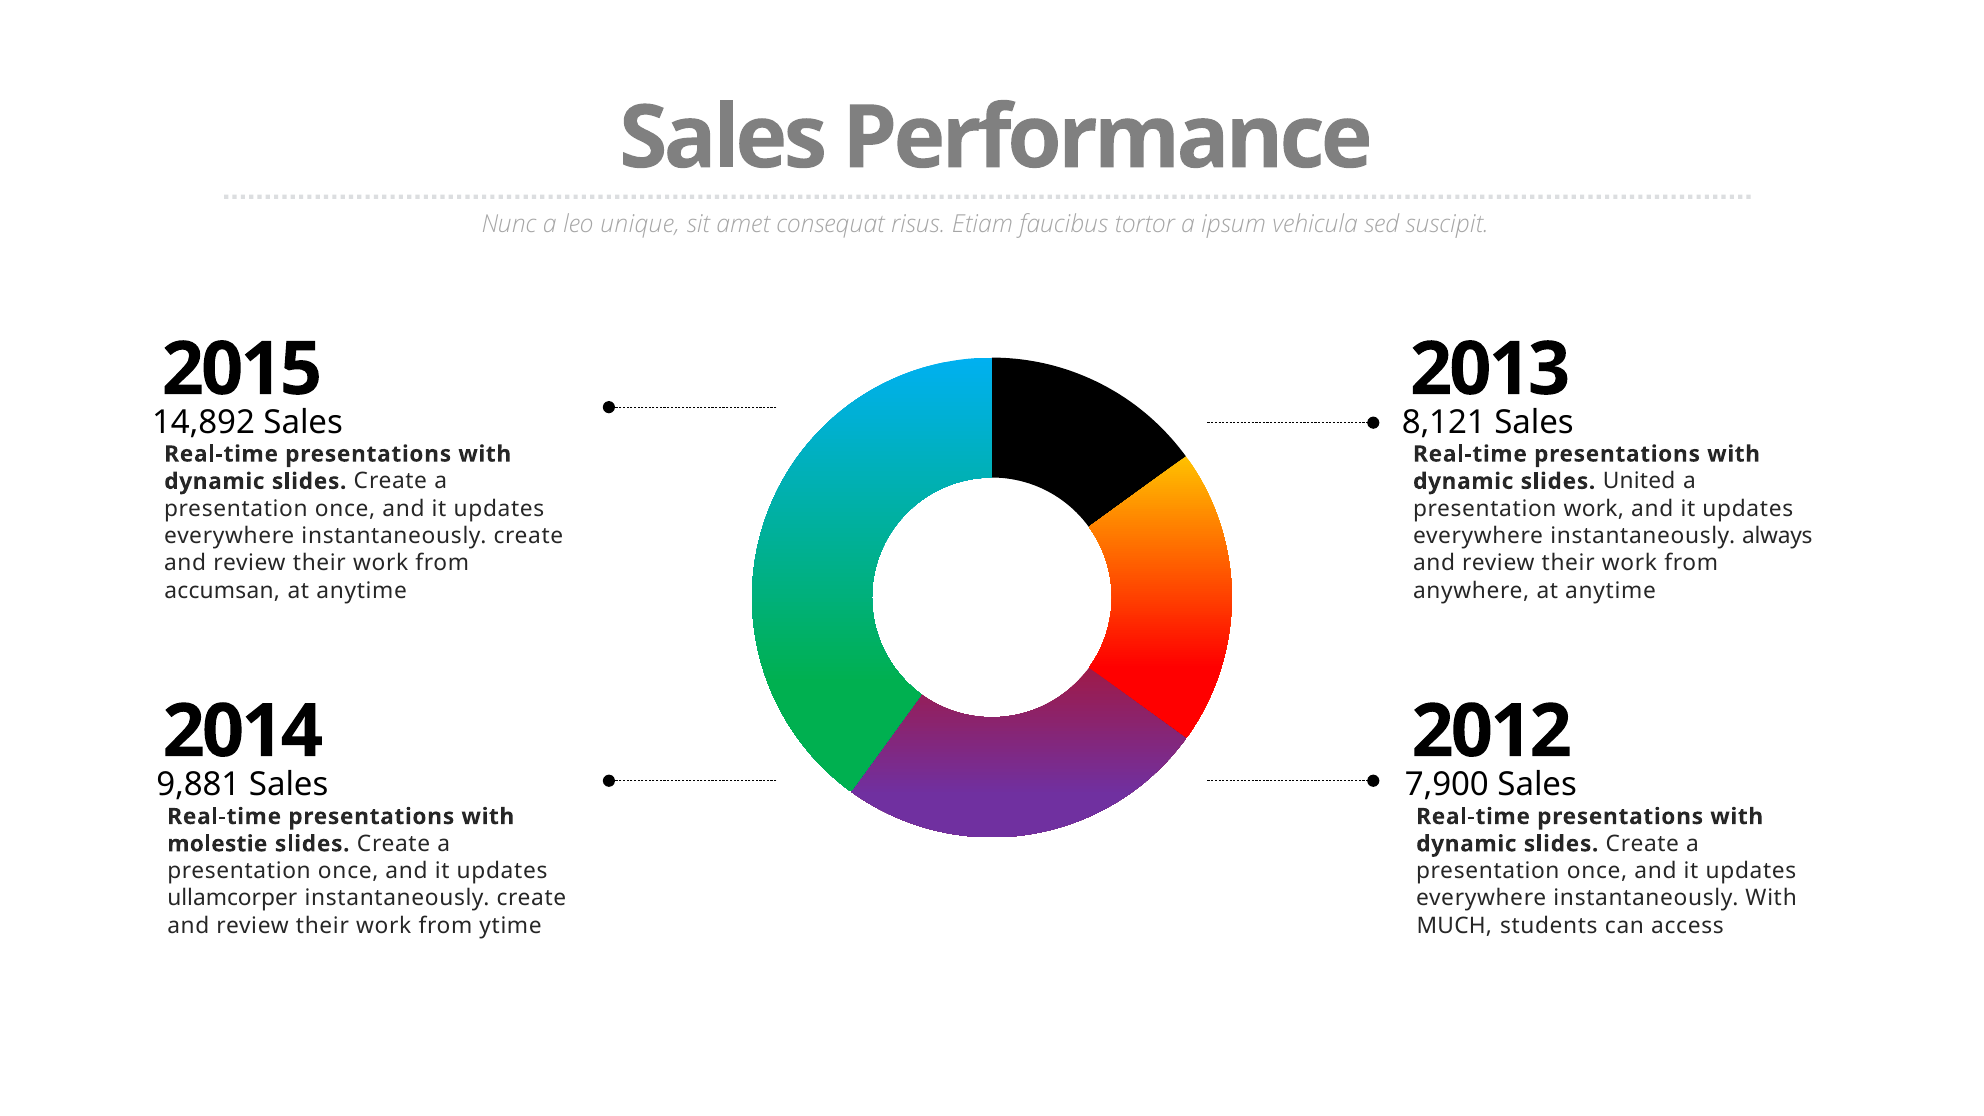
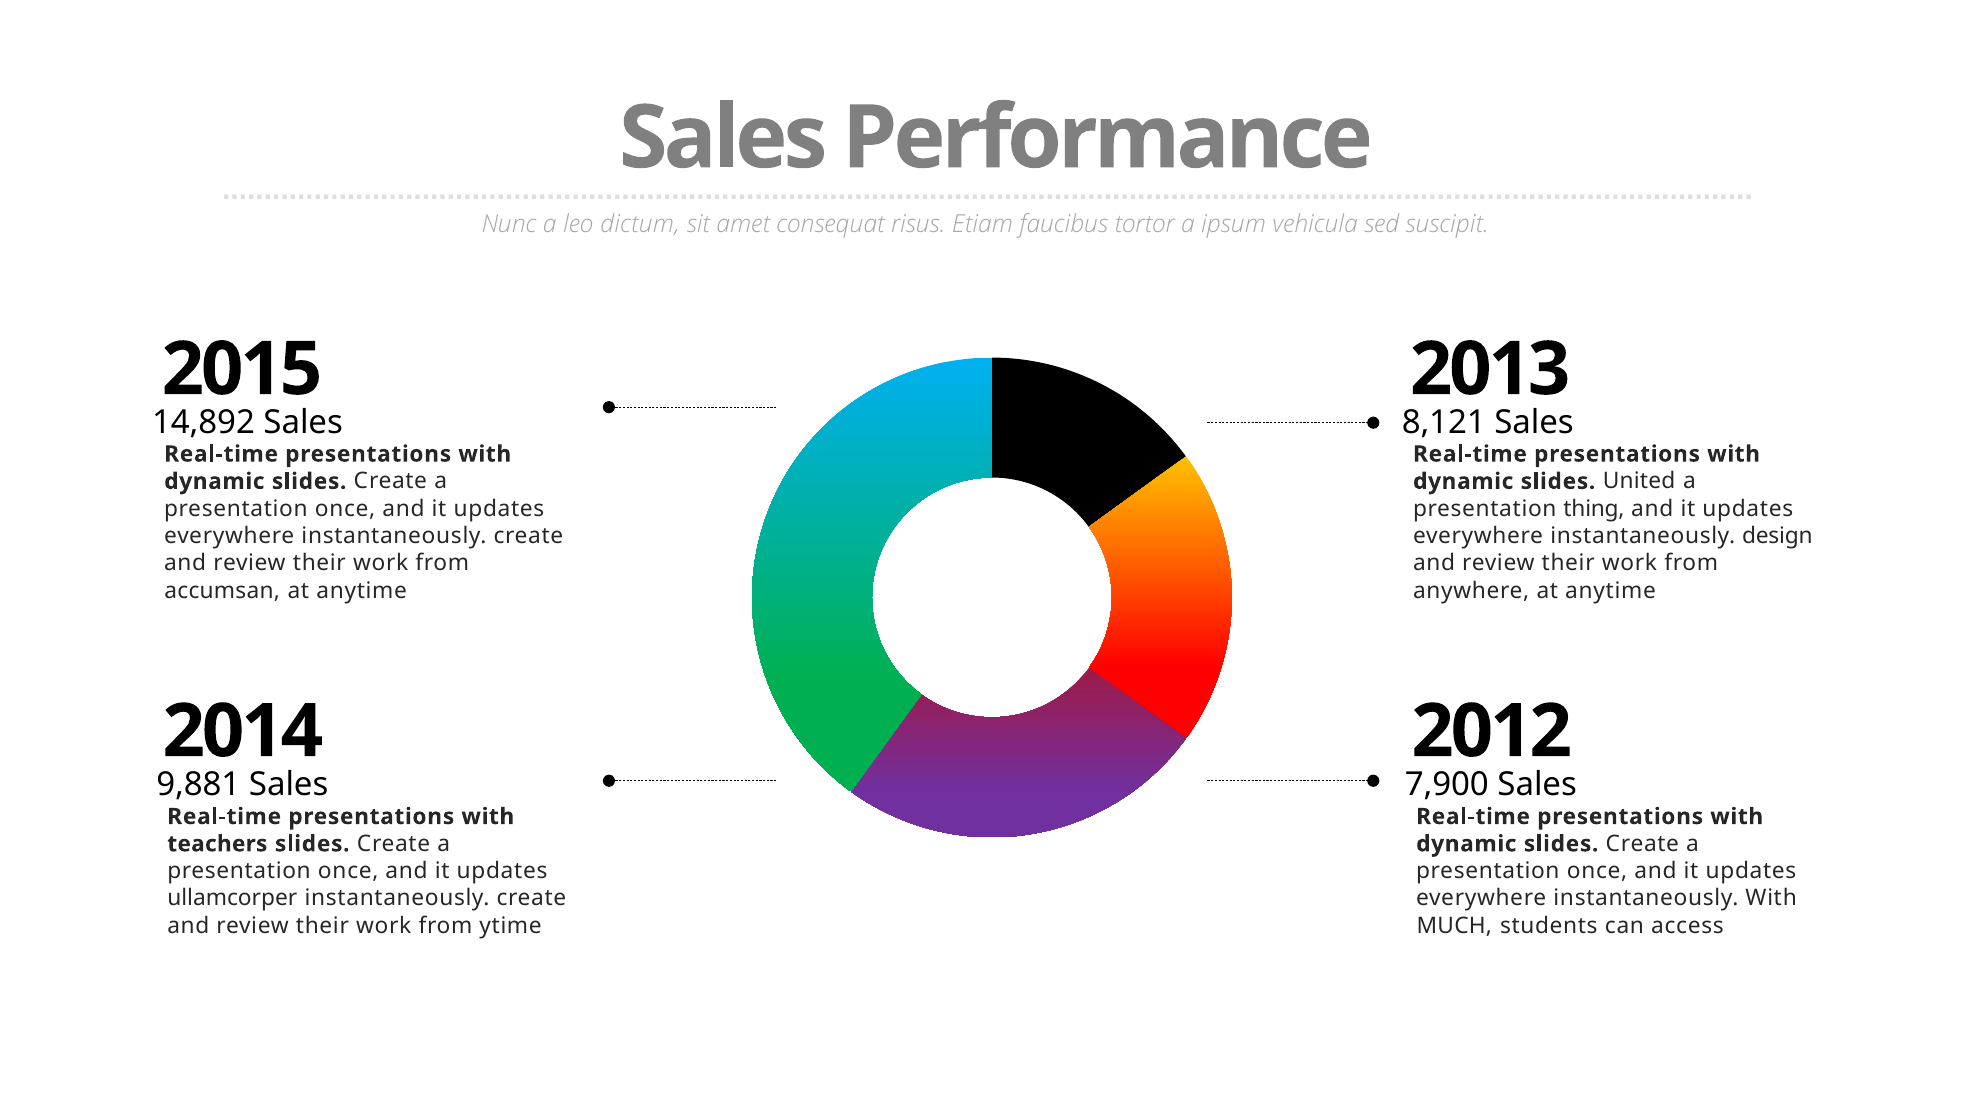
unique: unique -> dictum (640, 224)
presentation work: work -> thing (1594, 509)
always: always -> design (1777, 536)
molestie: molestie -> teachers (217, 844)
